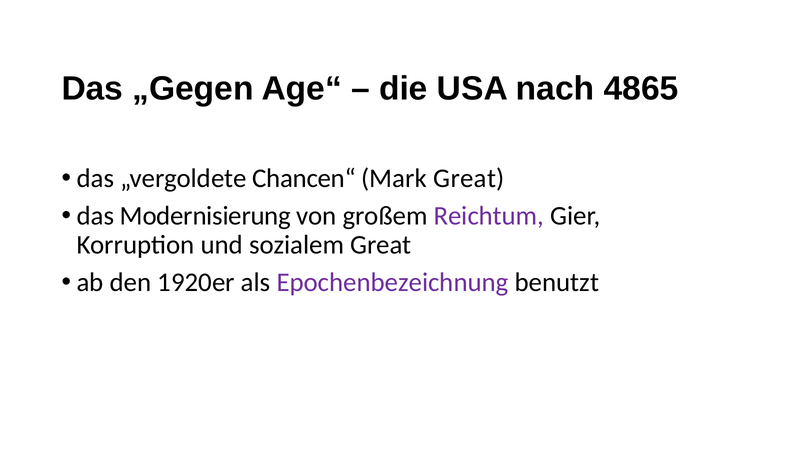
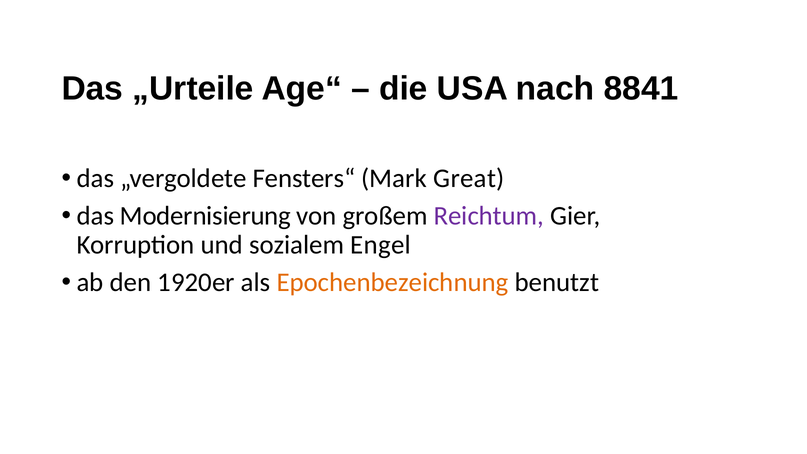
„Gegen: „Gegen -> „Urteile (193, 89)
4865: 4865 -> 8841 (641, 89)
Chancen“: Chancen“ -> Fensters“ (304, 179)
sozialem Great: Great -> Engel (381, 245)
Epochenbezeichnung colour: purple -> orange (392, 283)
